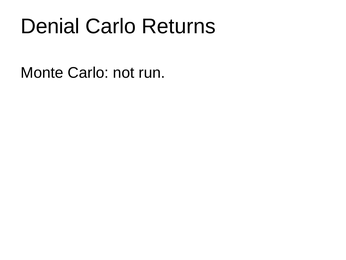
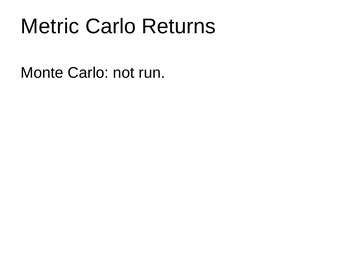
Denial: Denial -> Metric (50, 26)
